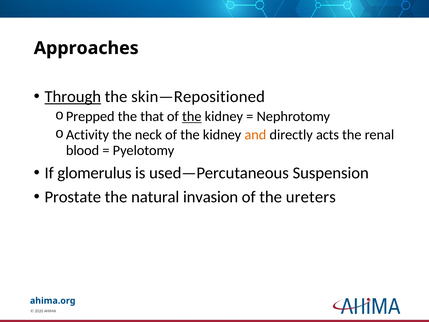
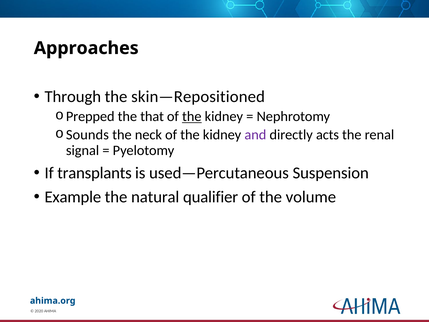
Through underline: present -> none (73, 97)
Activity: Activity -> Sounds (87, 135)
and colour: orange -> purple (255, 135)
blood: blood -> signal (83, 150)
glomerulus: glomerulus -> transplants (94, 173)
Prostate: Prostate -> Example (73, 197)
invasion: invasion -> qualifier (211, 197)
ureters: ureters -> volume (311, 197)
